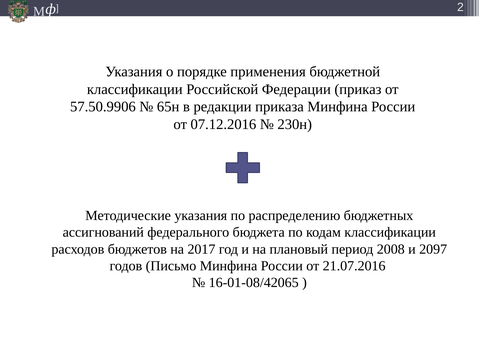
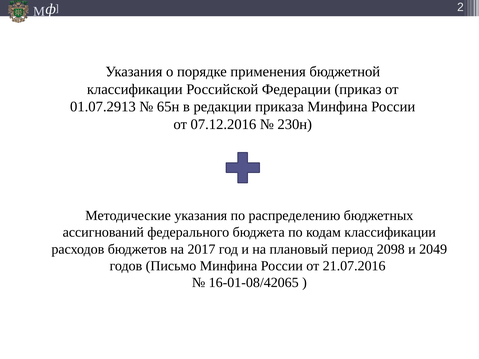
57.50.9906: 57.50.9906 -> 01.07.2913 (103, 107)
2008: 2008 -> 2098 (391, 249)
2097: 2097 -> 2049 (433, 249)
